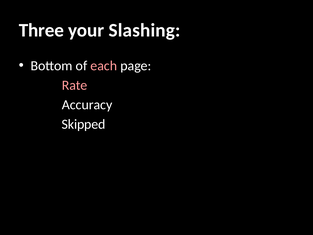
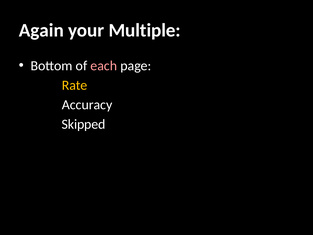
Three: Three -> Again (41, 30)
Slashing: Slashing -> Multiple (145, 30)
Rate colour: pink -> yellow (75, 85)
